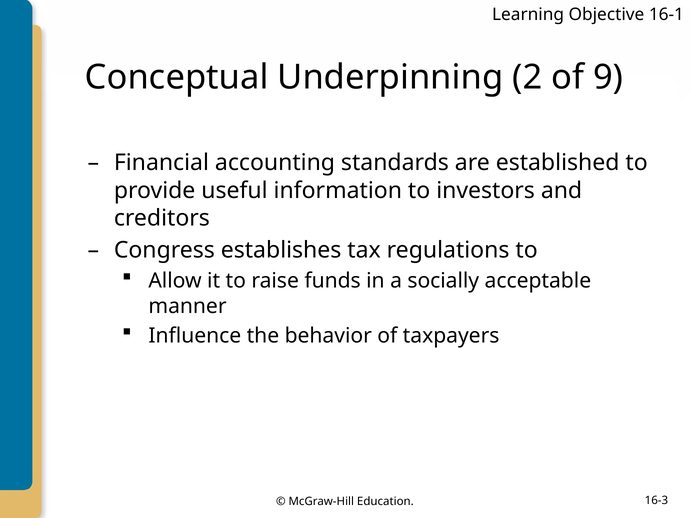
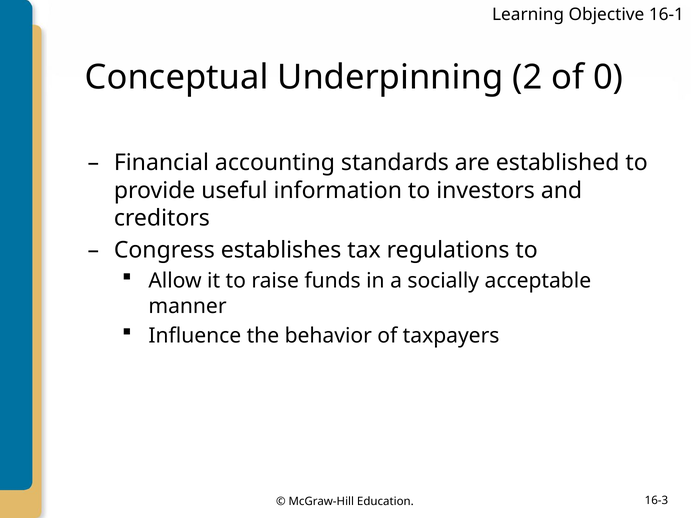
9: 9 -> 0 (608, 77)
